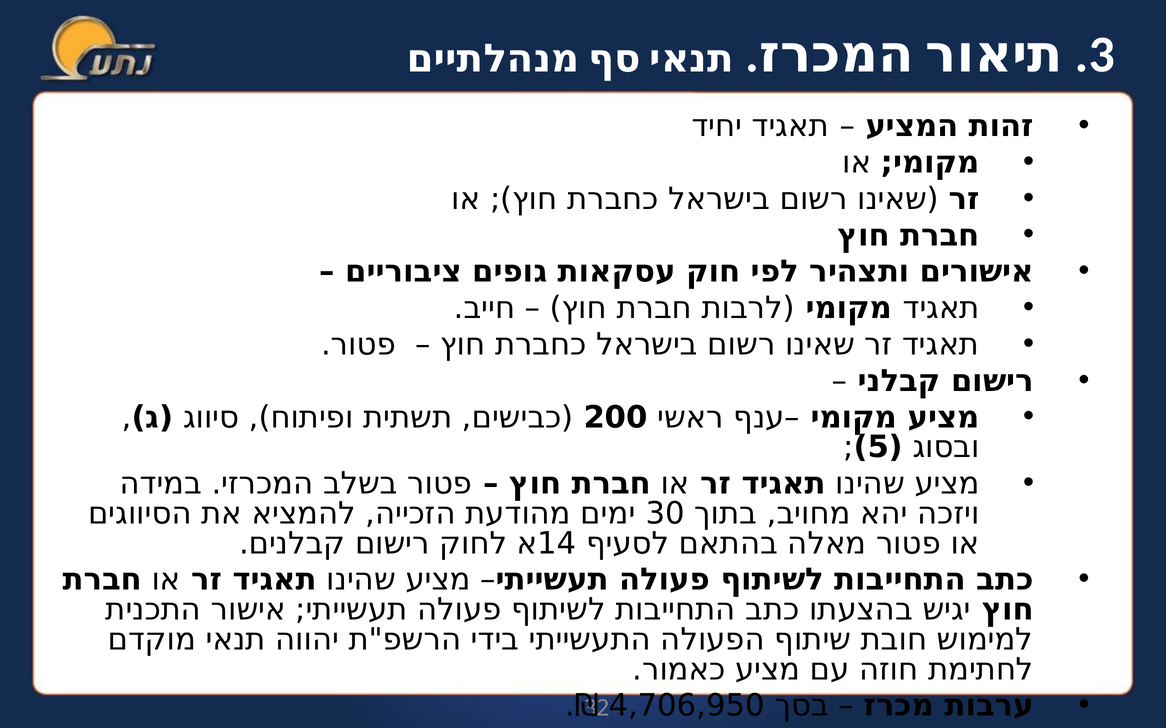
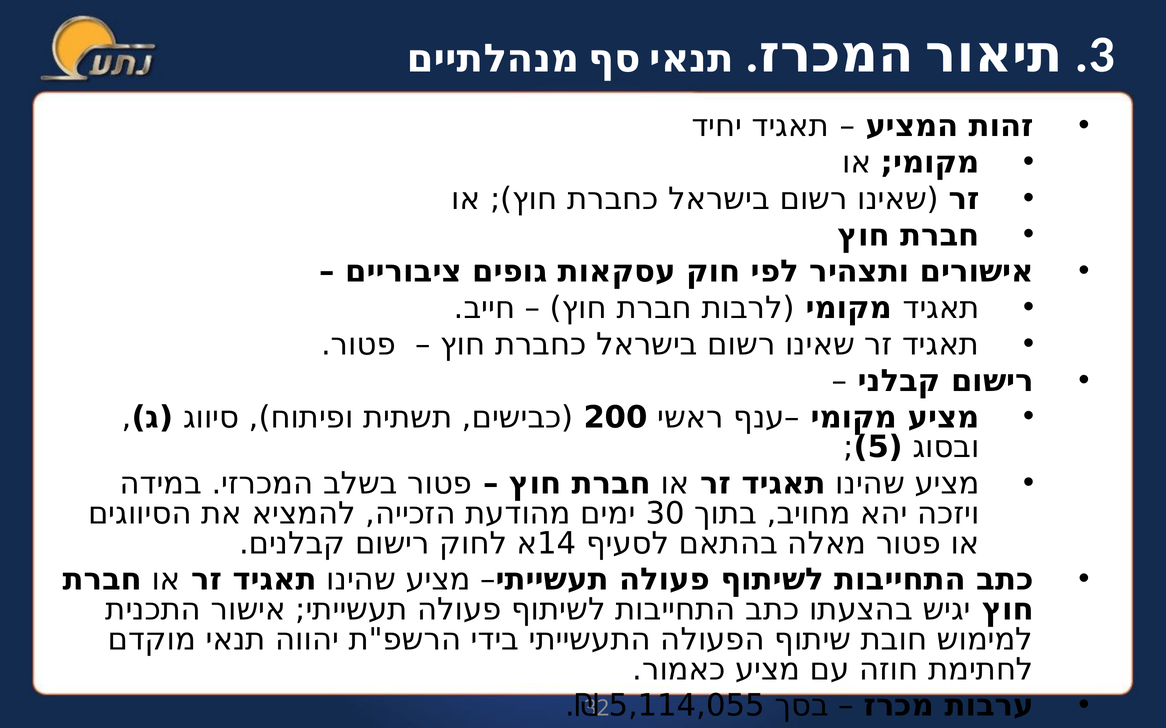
4,706,950: 4,706,950 -> 5,114,055 (687, 707)
